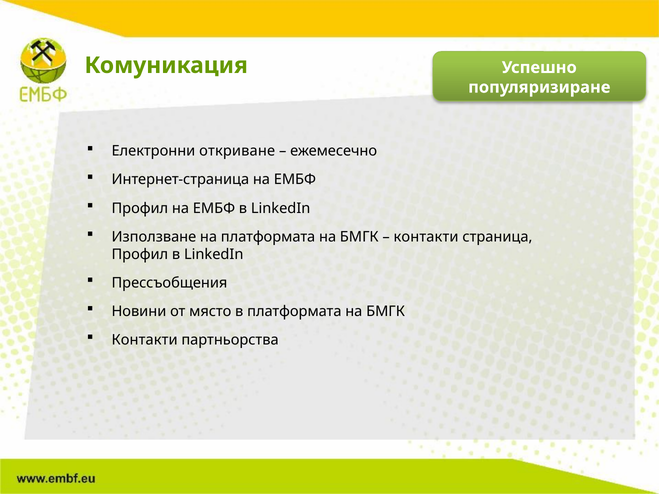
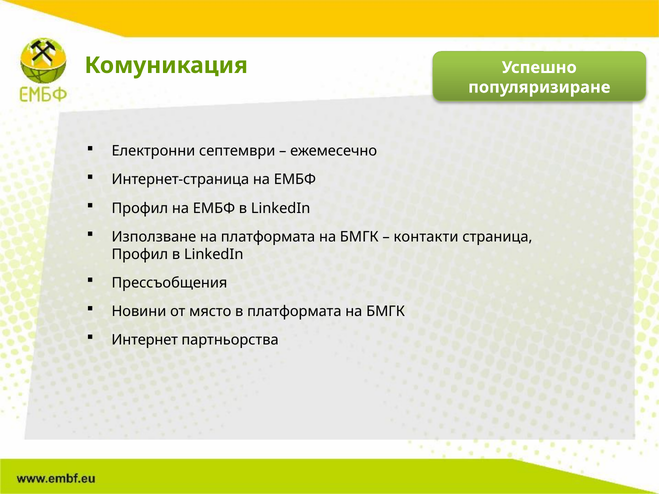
откриване: откриване -> септември (237, 151)
Контакти: Контакти -> Интернет (145, 340)
